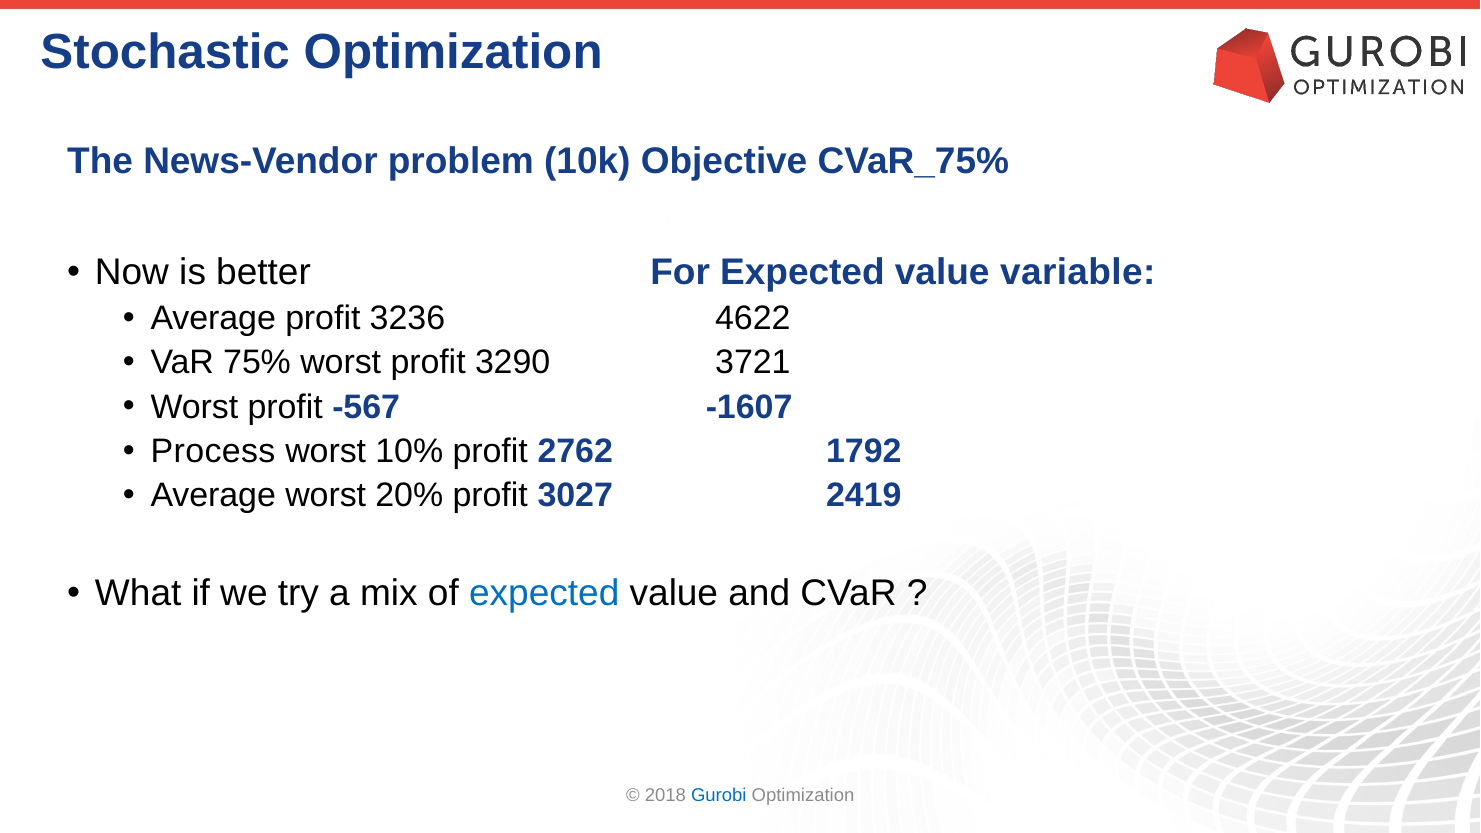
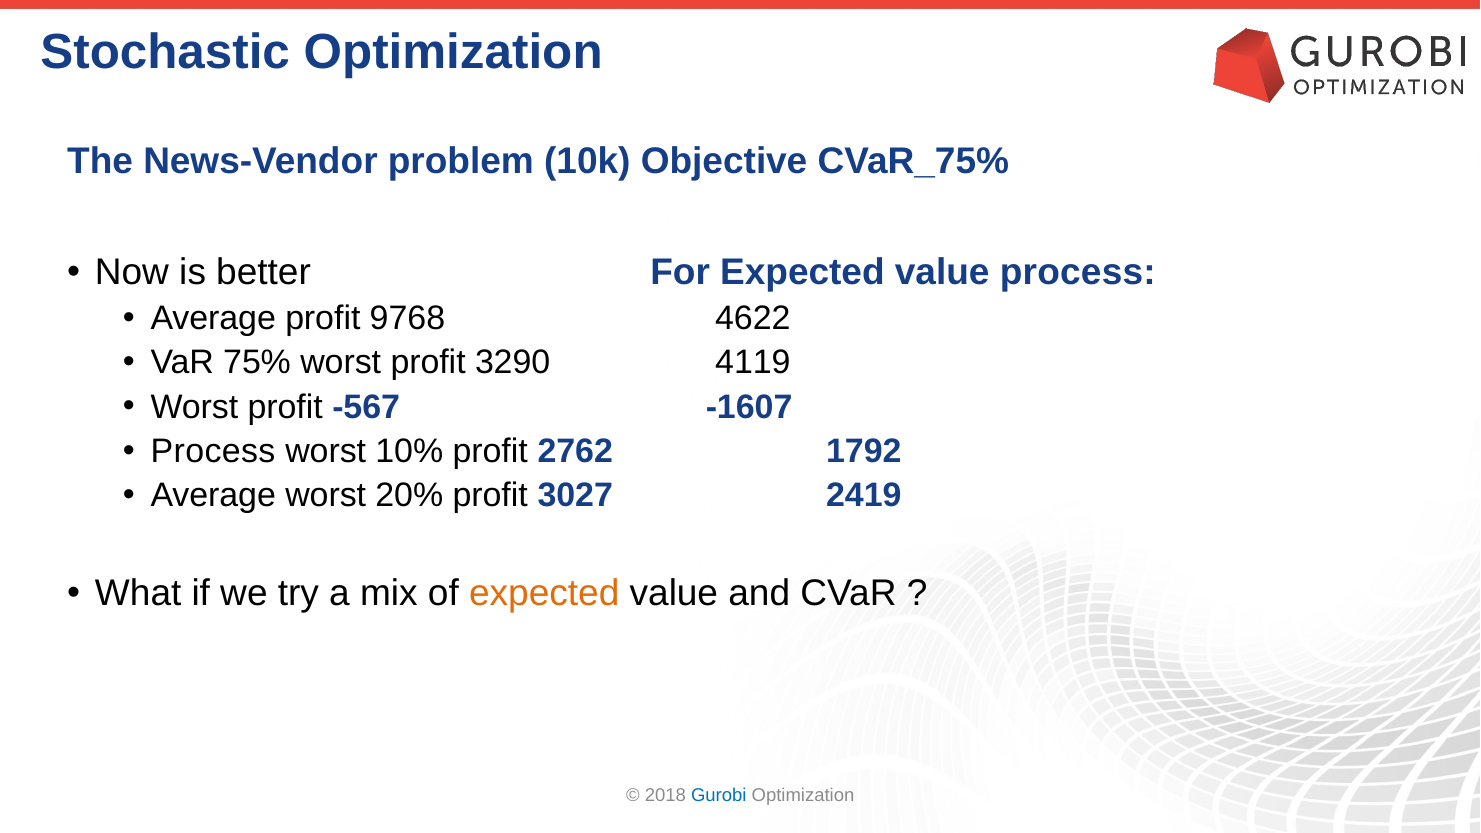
value variable: variable -> process (1078, 273)
3236: 3236 -> 9768 (407, 318)
3721: 3721 -> 4119 (753, 363)
expected colour: blue -> orange (544, 594)
